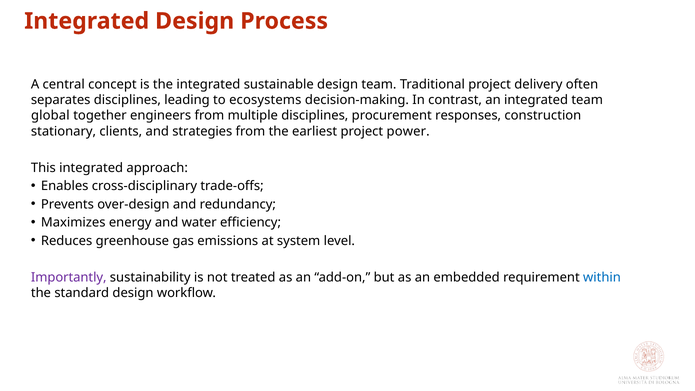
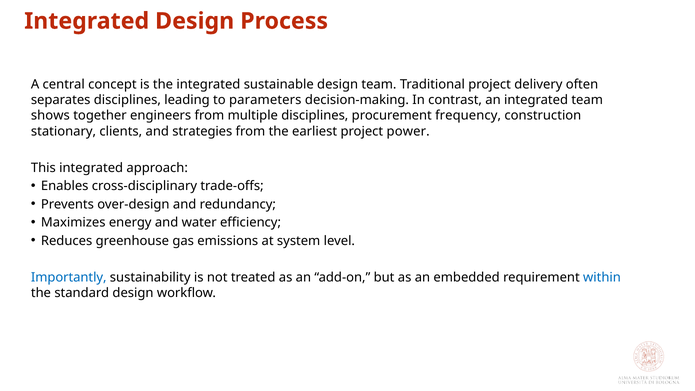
ecosystems: ecosystems -> parameters (265, 100)
global: global -> shows (50, 116)
responses: responses -> frequency (468, 116)
Importantly colour: purple -> blue (69, 277)
